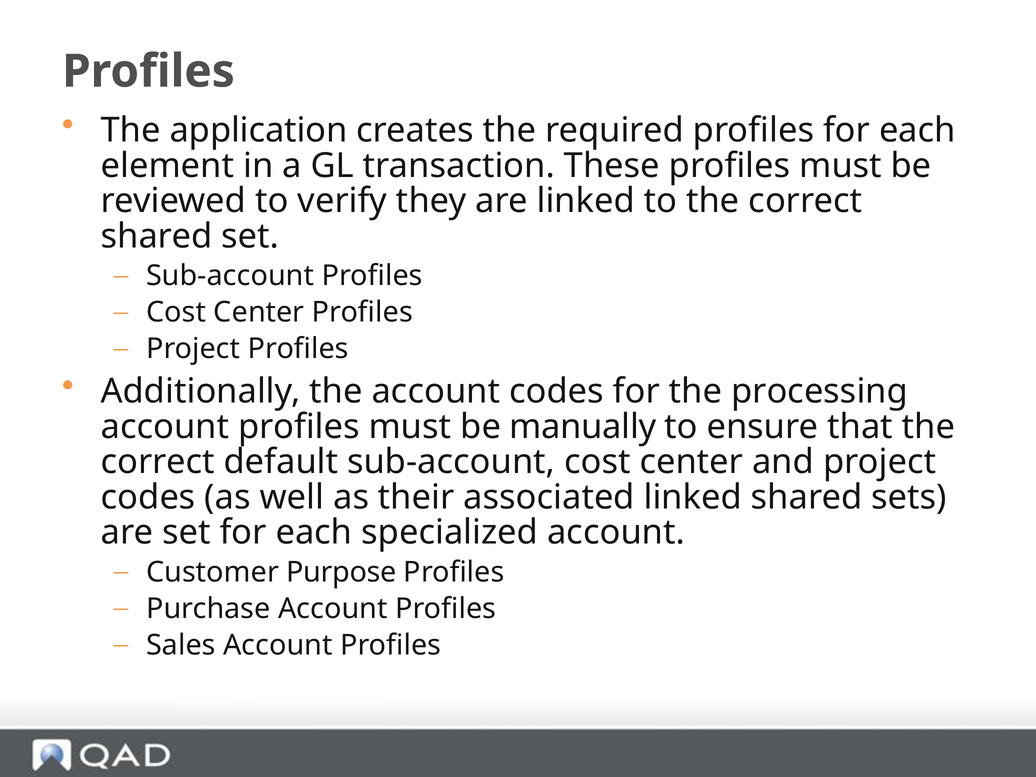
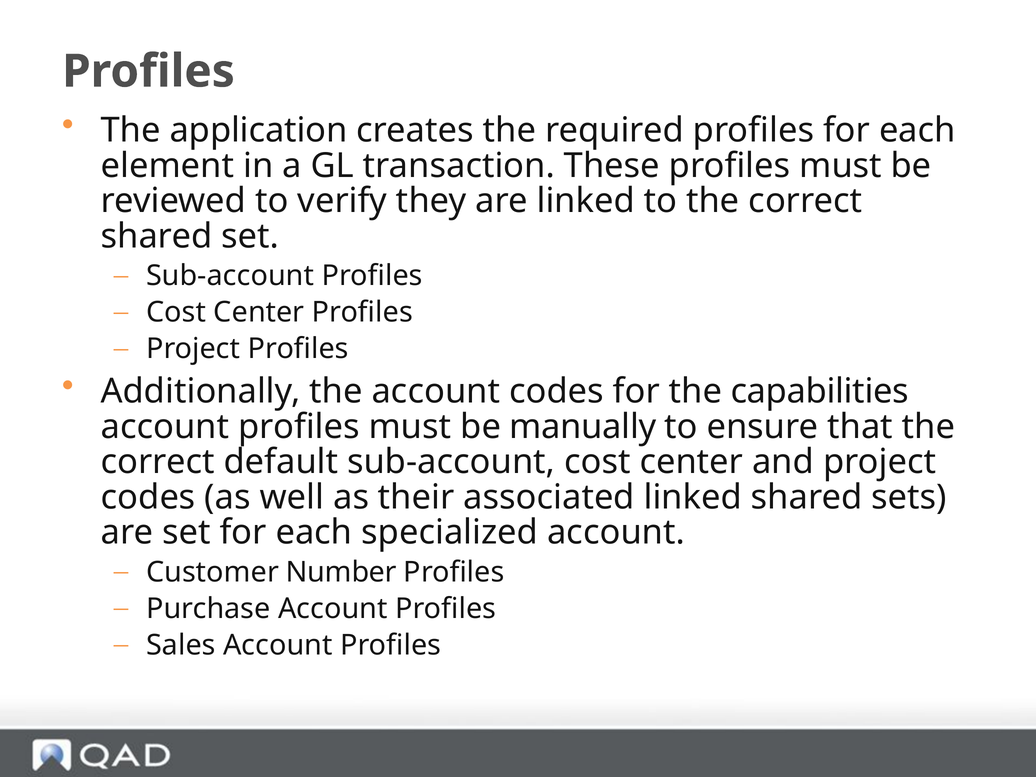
processing: processing -> capabilities (820, 391)
Purpose: Purpose -> Number (341, 572)
